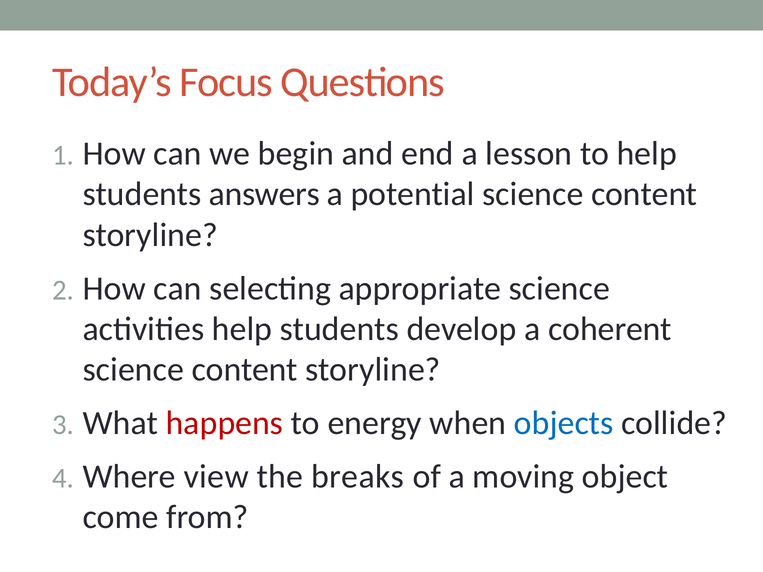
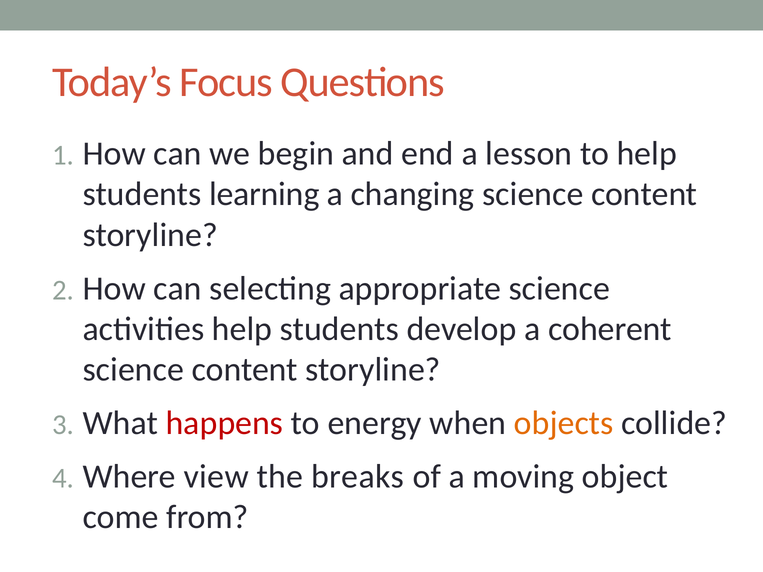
answers: answers -> learning (264, 194)
potential: potential -> changing (413, 194)
objects colour: blue -> orange (564, 423)
